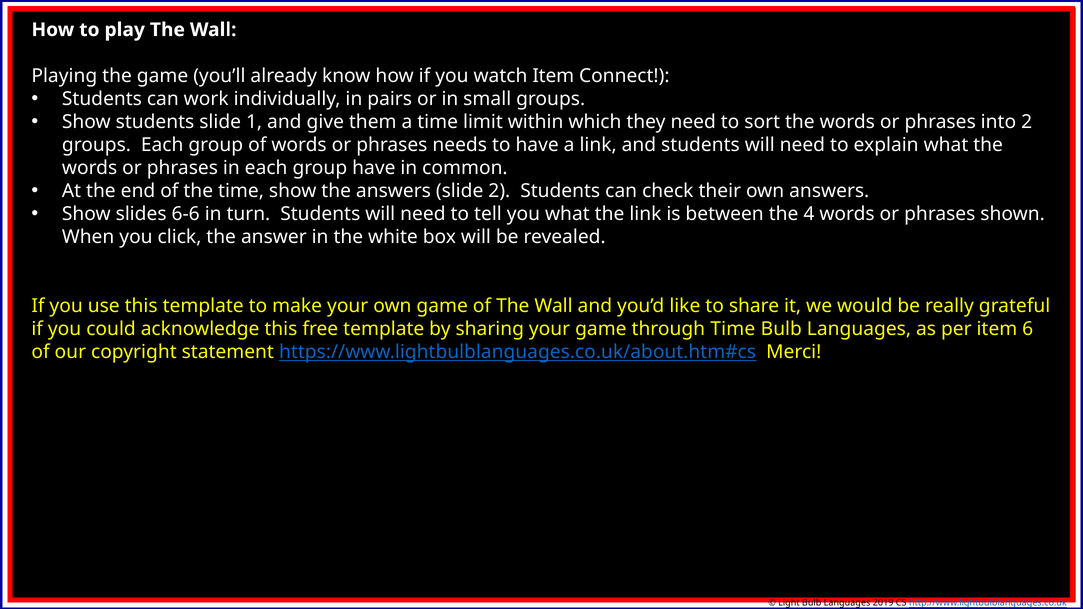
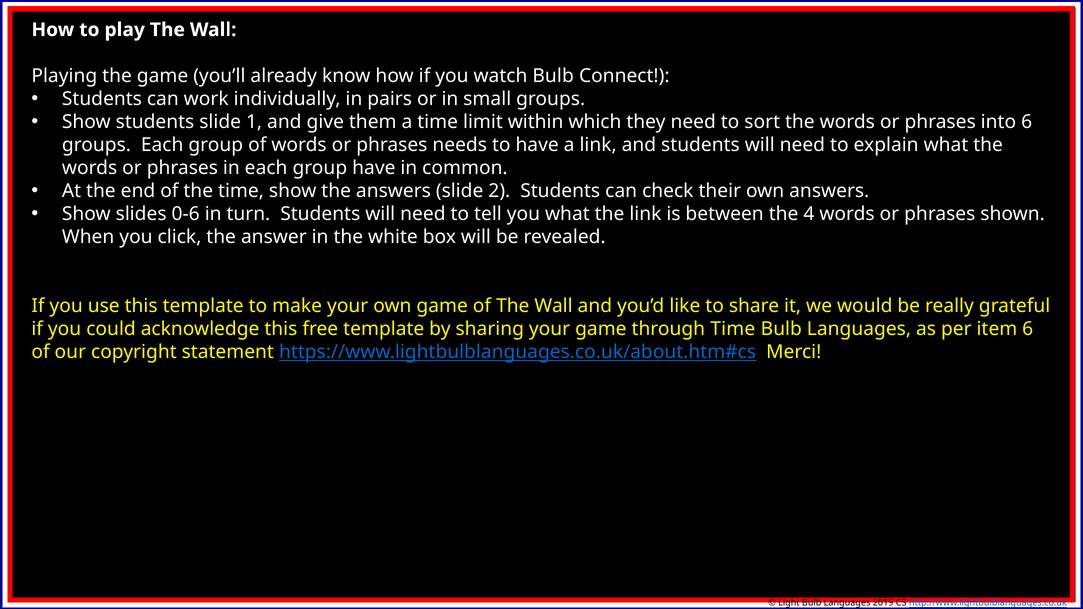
watch Item: Item -> Bulb (553, 76)
into 2: 2 -> 6 (1027, 122)
6-6: 6-6 -> 0-6 (186, 214)
